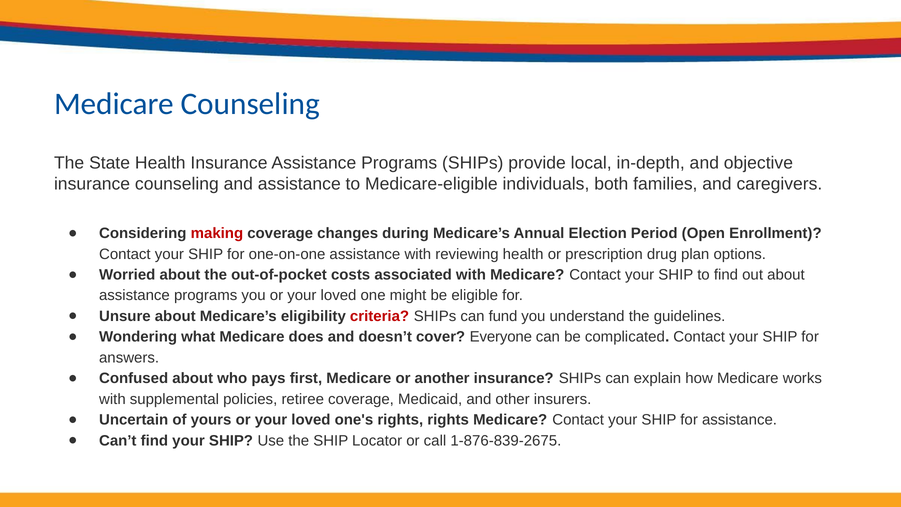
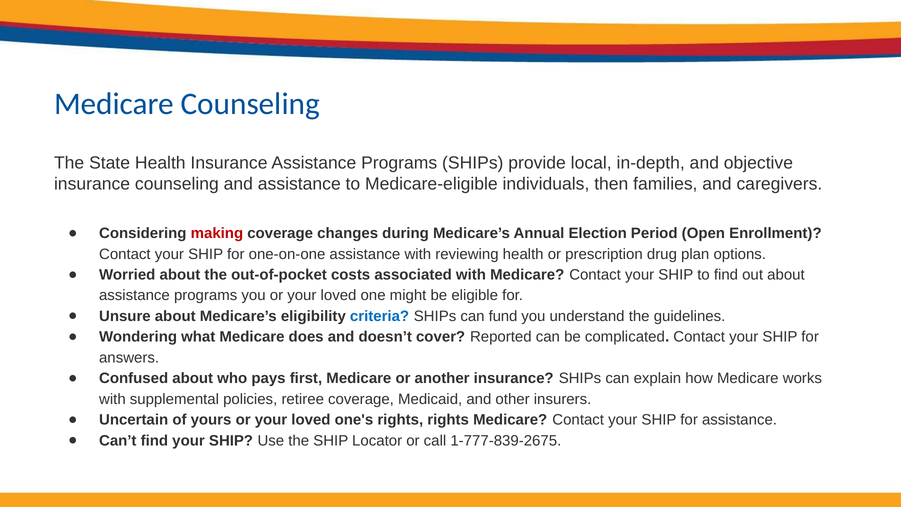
both: both -> then (611, 184)
criteria colour: red -> blue (380, 316)
Everyone: Everyone -> Reported (501, 337)
1-876-839-2675: 1-876-839-2675 -> 1-777-839-2675 (506, 440)
